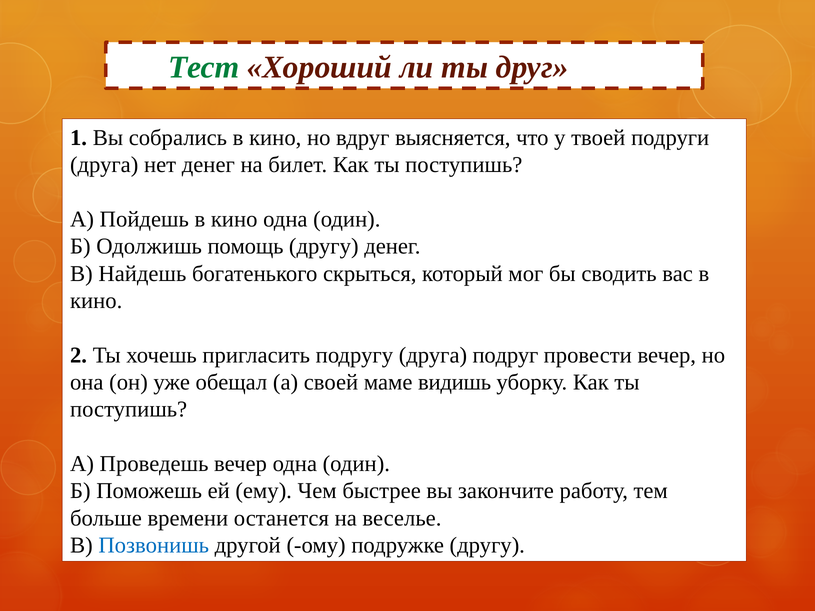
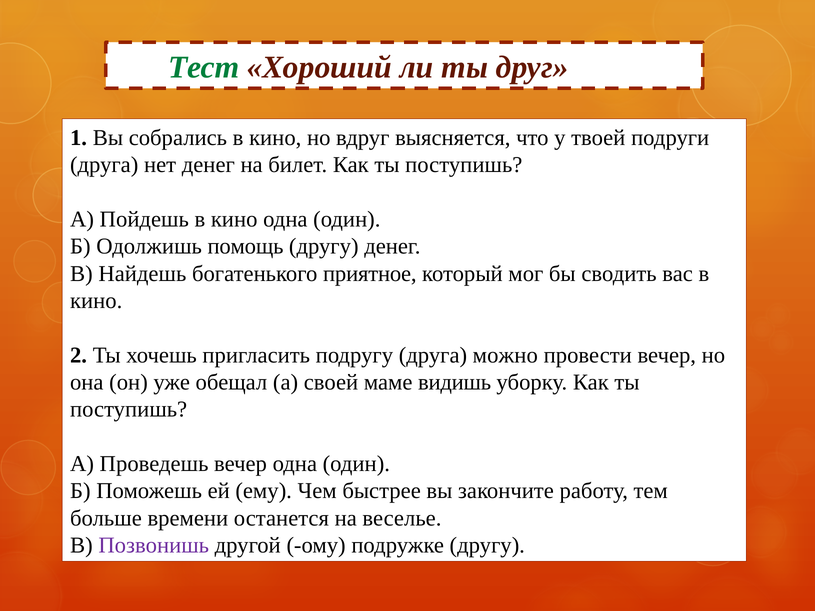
скрыться: скрыться -> приятное (370, 274)
подруг: подруг -> можно (505, 355)
Позвонишь colour: blue -> purple (154, 545)
